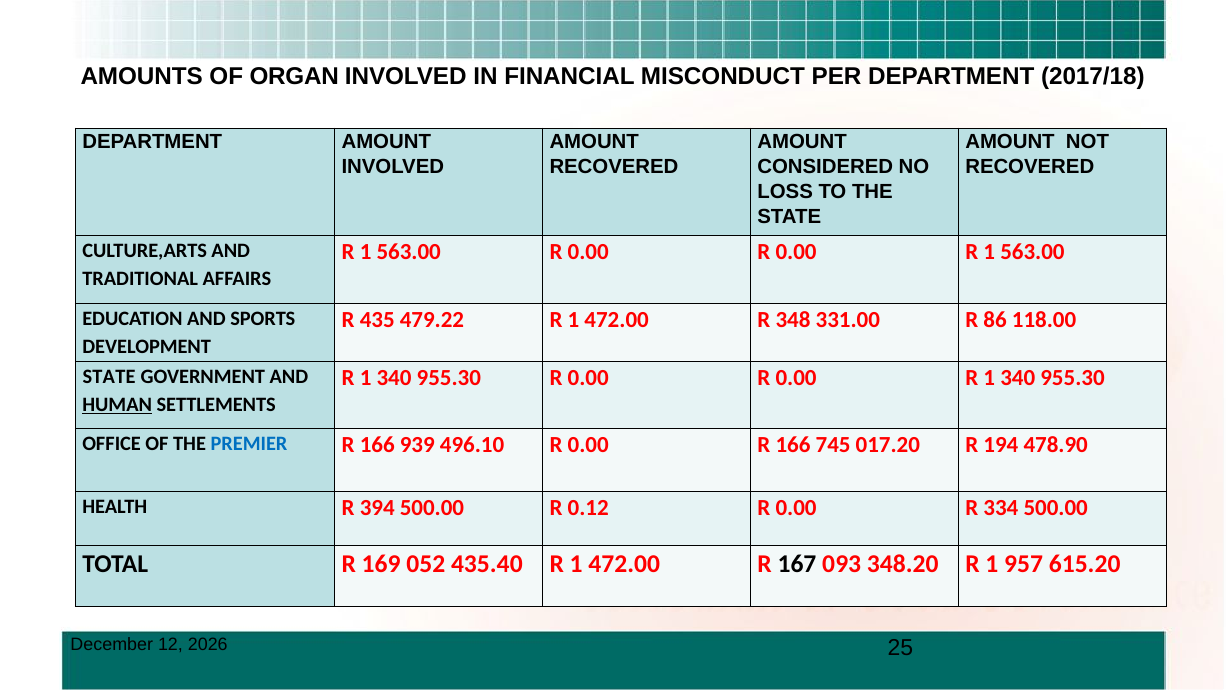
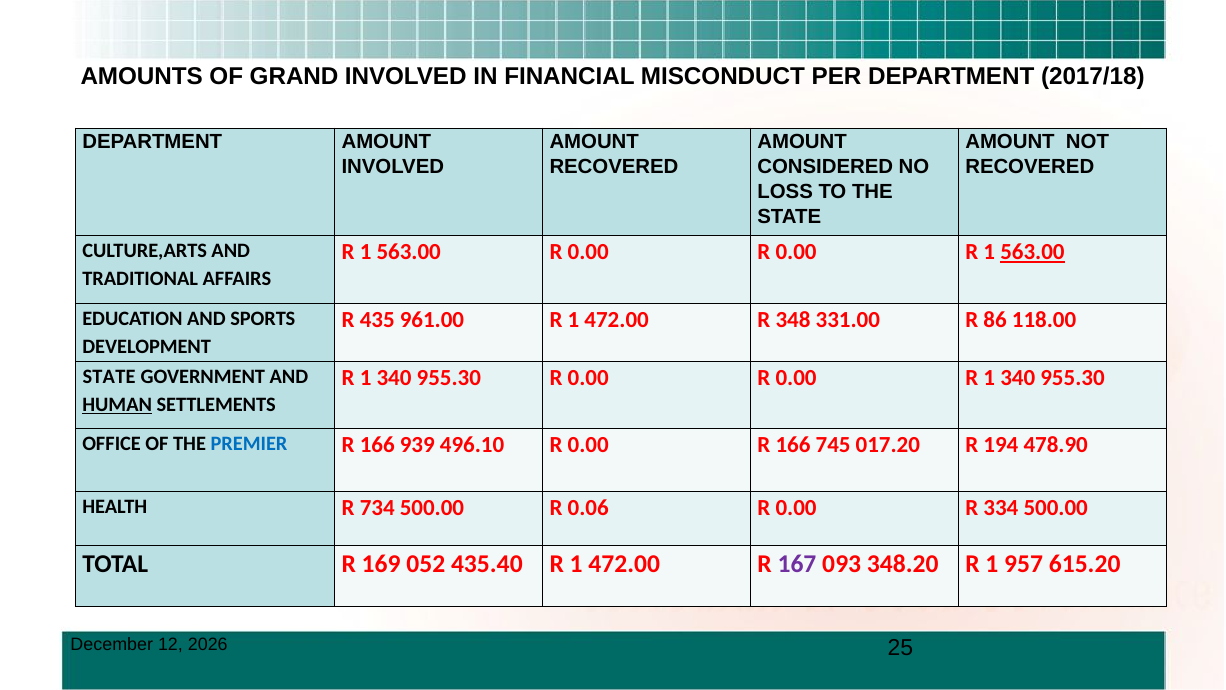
ORGAN: ORGAN -> GRAND (294, 76)
563.00 underline: none -> present (1032, 252)
479.22: 479.22 -> 961.00 (432, 320)
394: 394 -> 734 (377, 508)
0.12: 0.12 -> 0.06 (588, 508)
167 colour: black -> purple (797, 563)
